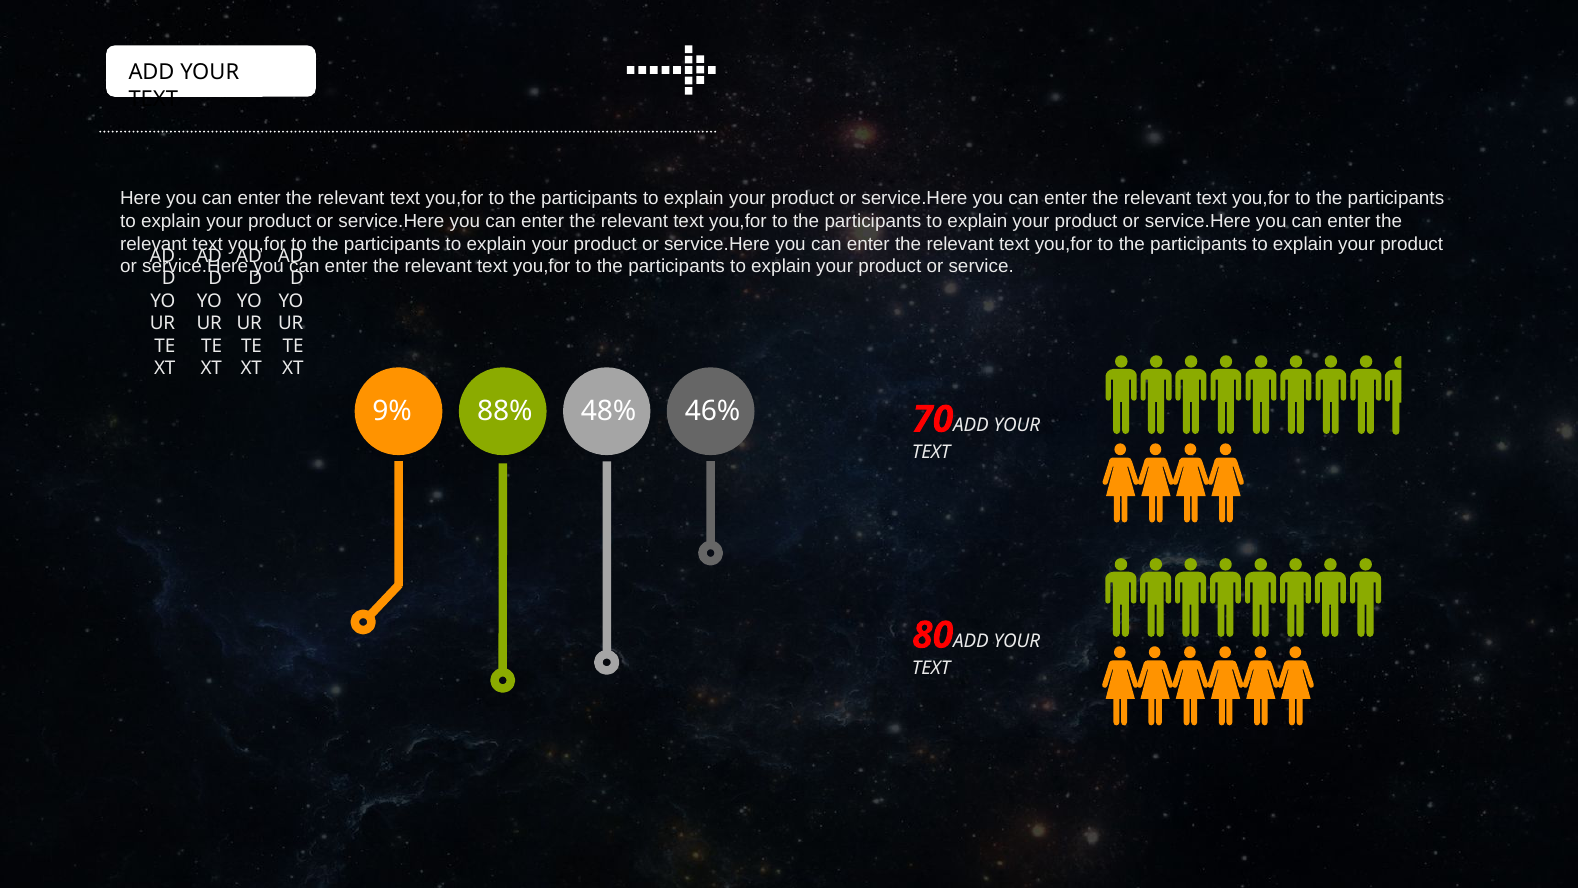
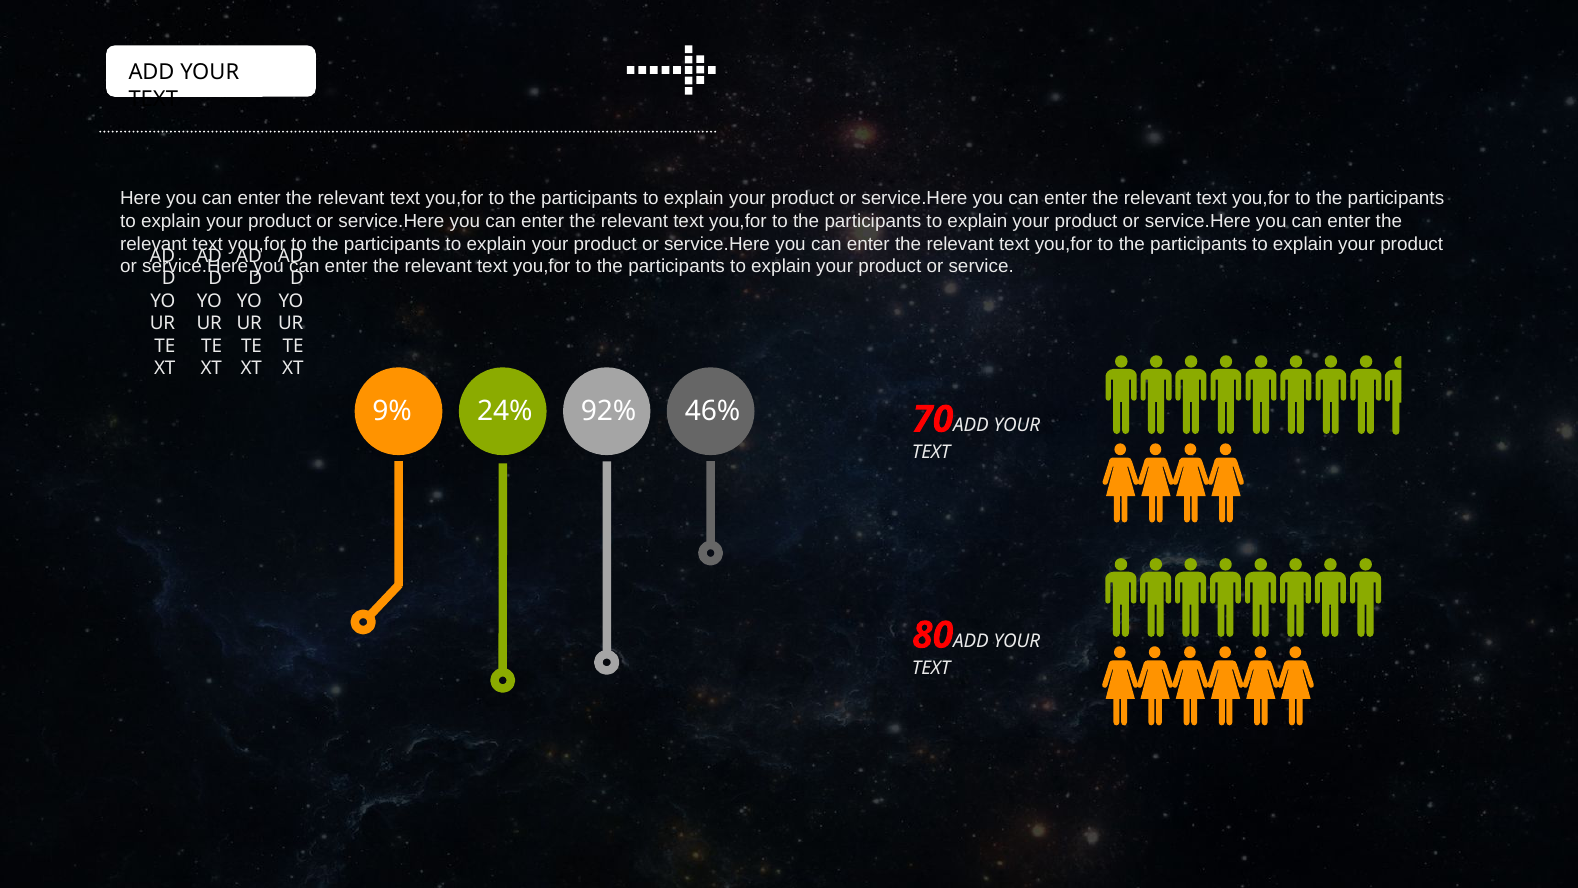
88%: 88% -> 24% (505, 411)
48%: 48% -> 92% (608, 411)
